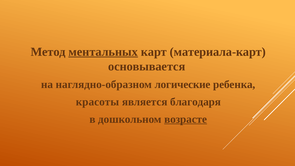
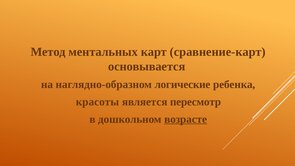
ментальных underline: present -> none (103, 52)
материала-карт: материала-карт -> сравнение-карт (218, 52)
благодаря: благодаря -> пересмотр (196, 102)
